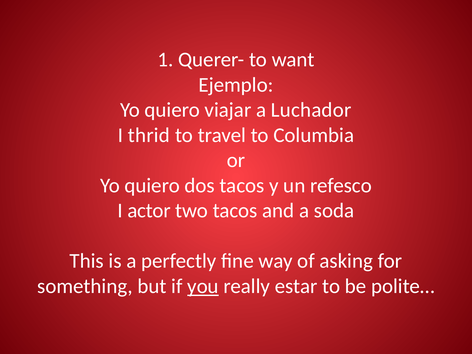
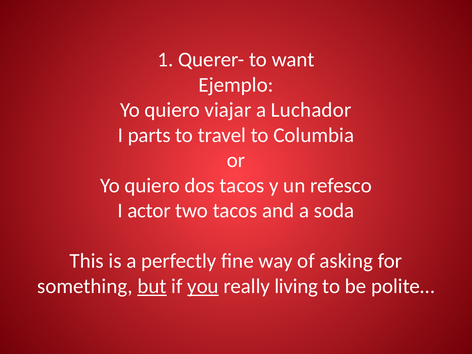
thrid: thrid -> parts (149, 135)
but underline: none -> present (152, 286)
estar: estar -> living (296, 286)
